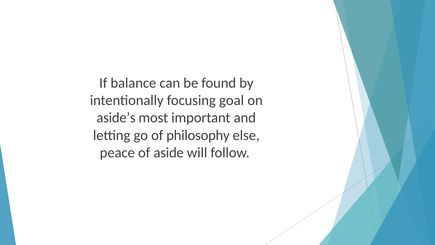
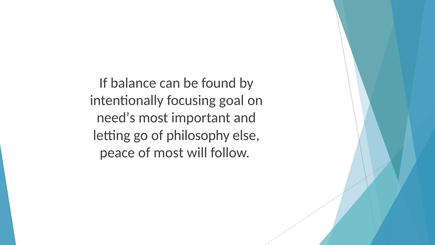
aside’s: aside’s -> need’s (116, 118)
of aside: aside -> most (169, 152)
